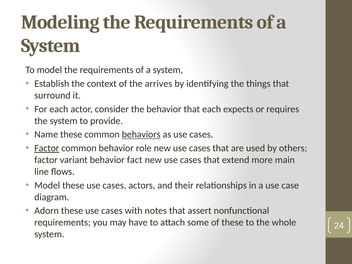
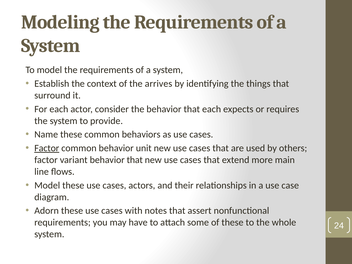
behaviors underline: present -> none (141, 134)
role: role -> unit (144, 148)
variant behavior fact: fact -> that (135, 160)
